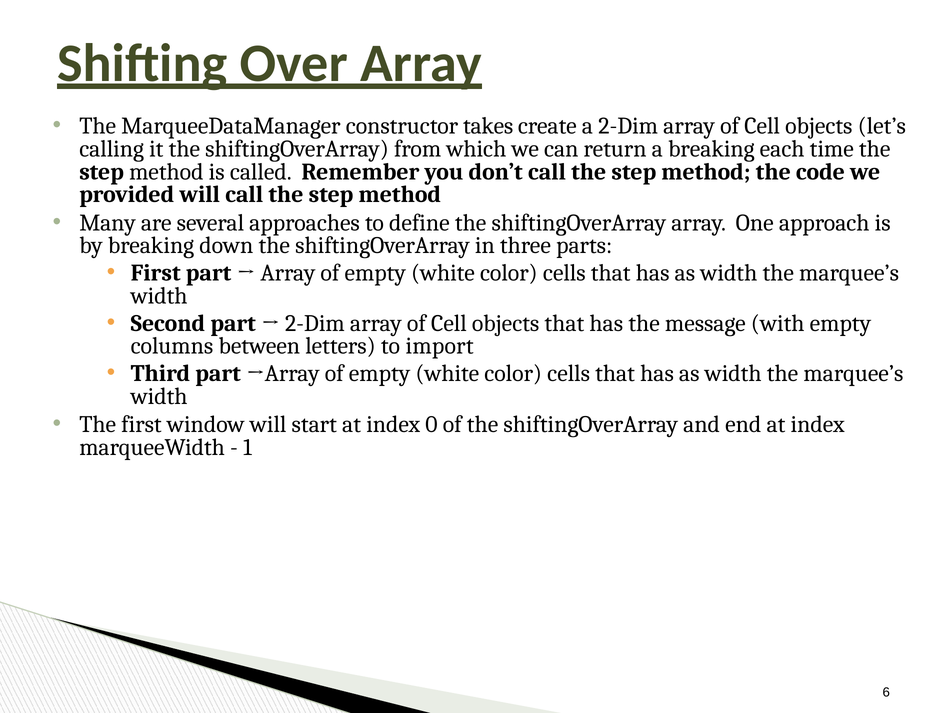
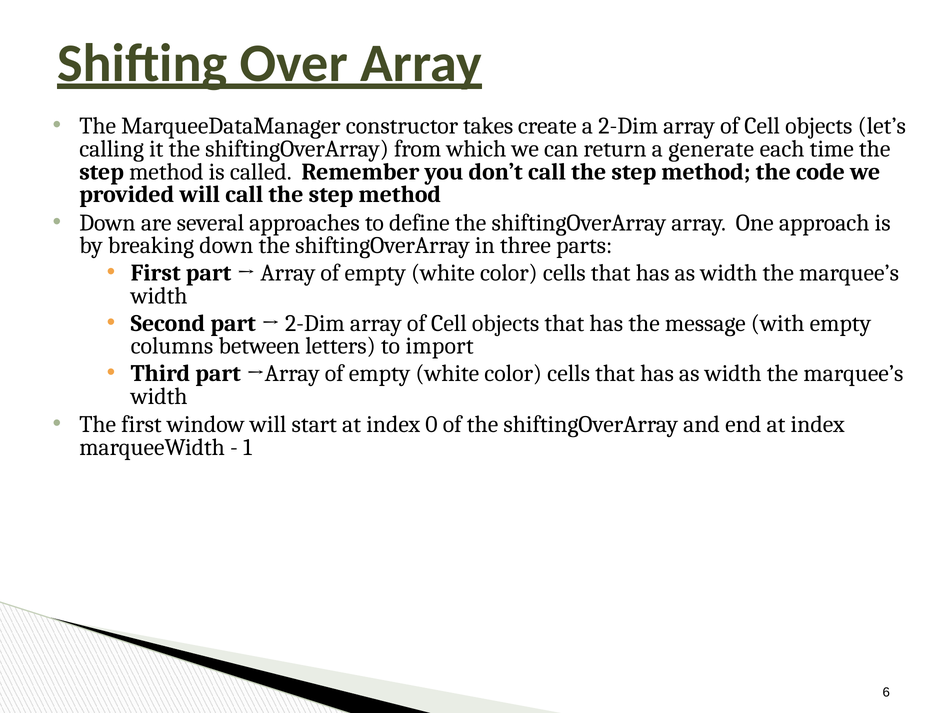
a breaking: breaking -> generate (711, 149)
Many: Many -> Down (107, 223)
